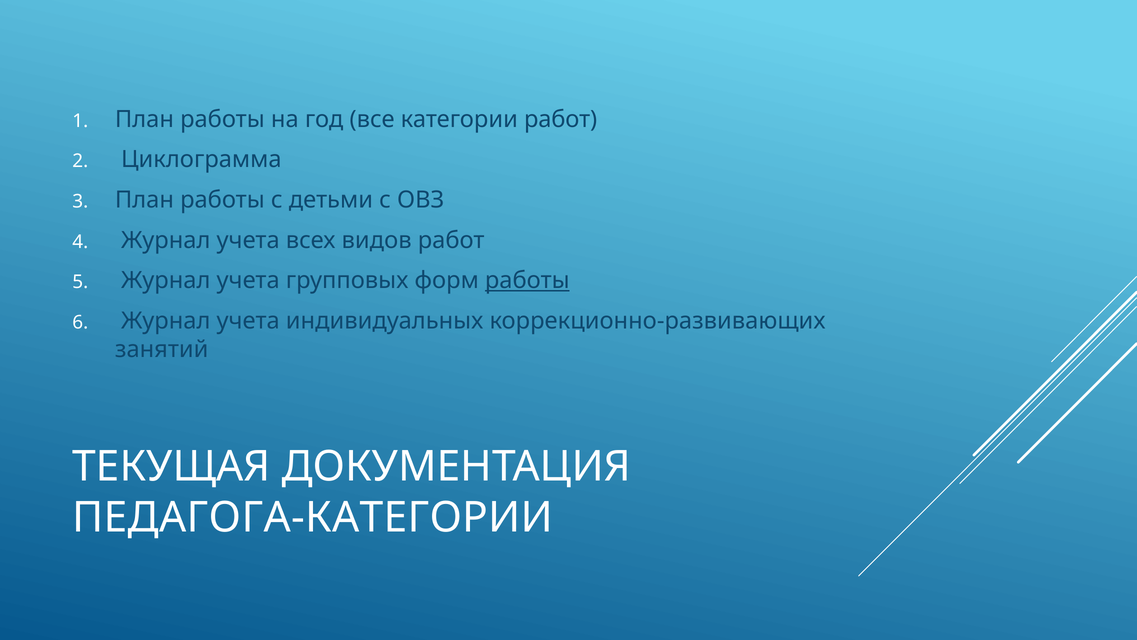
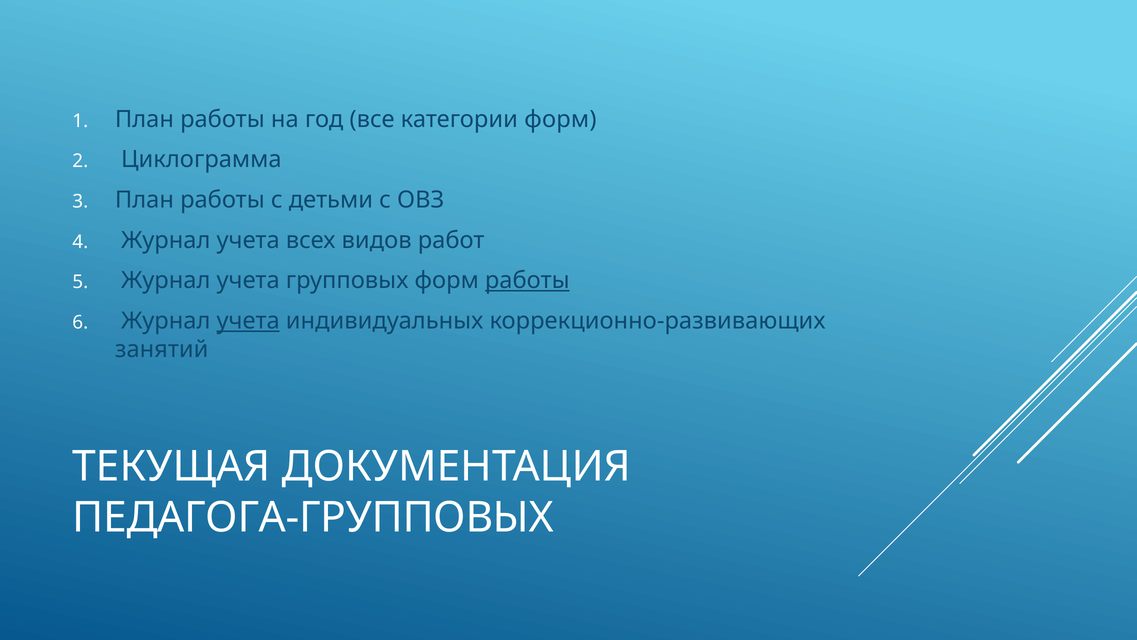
категории работ: работ -> форм (560, 119)
учета underline: none -> present (248, 321)
ПЕДАГОГА-КАТЕГОРИИ: ПЕДАГОГА-КАТЕГОРИИ -> ПЕДАГОГА-ГРУППОВЫХ (313, 517)
